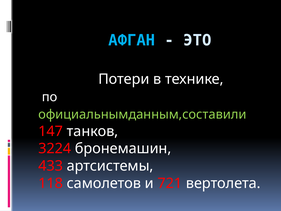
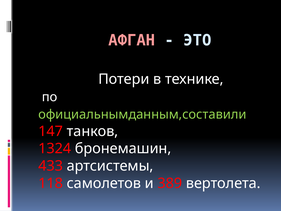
АФГАН colour: light blue -> pink (132, 40)
3224: 3224 -> 1324 (55, 148)
721: 721 -> 389 (170, 183)
